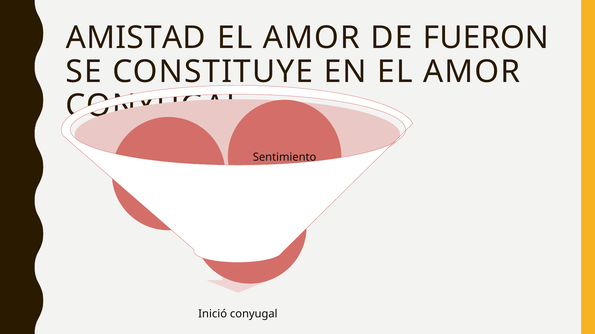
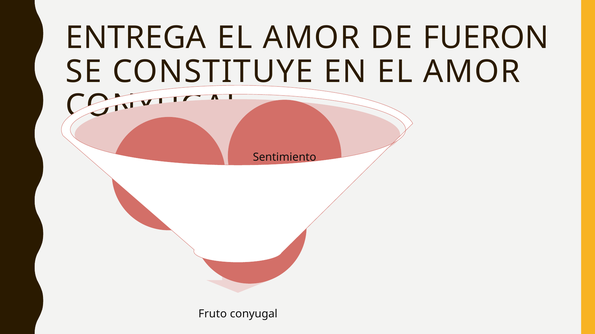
AMISTAD: AMISTAD -> ENTREGA (136, 38)
Inició: Inició -> Fruto (213, 314)
